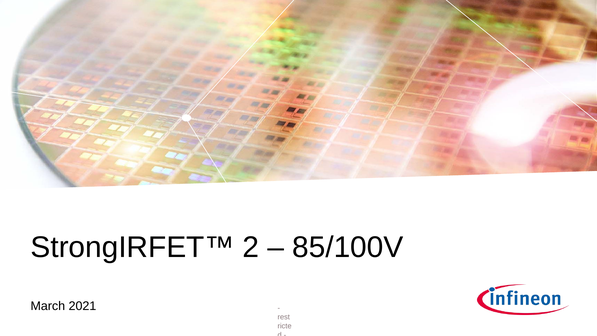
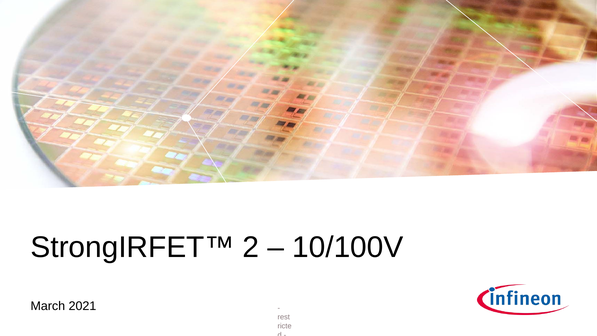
85/100V: 85/100V -> 10/100V (348, 247)
